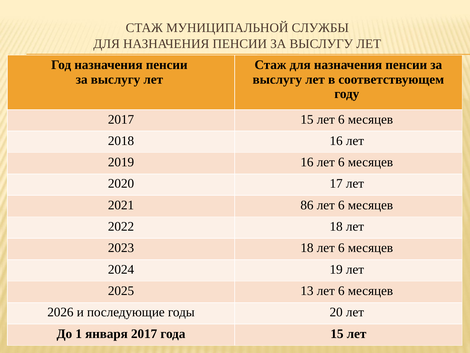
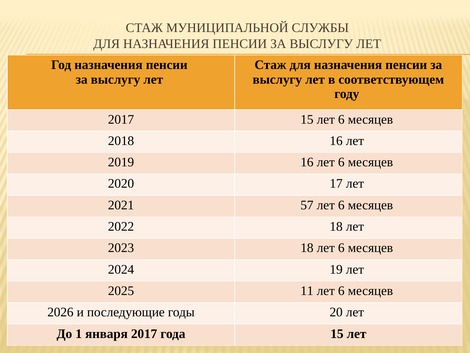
86: 86 -> 57 (307, 205)
13: 13 -> 11 (307, 290)
